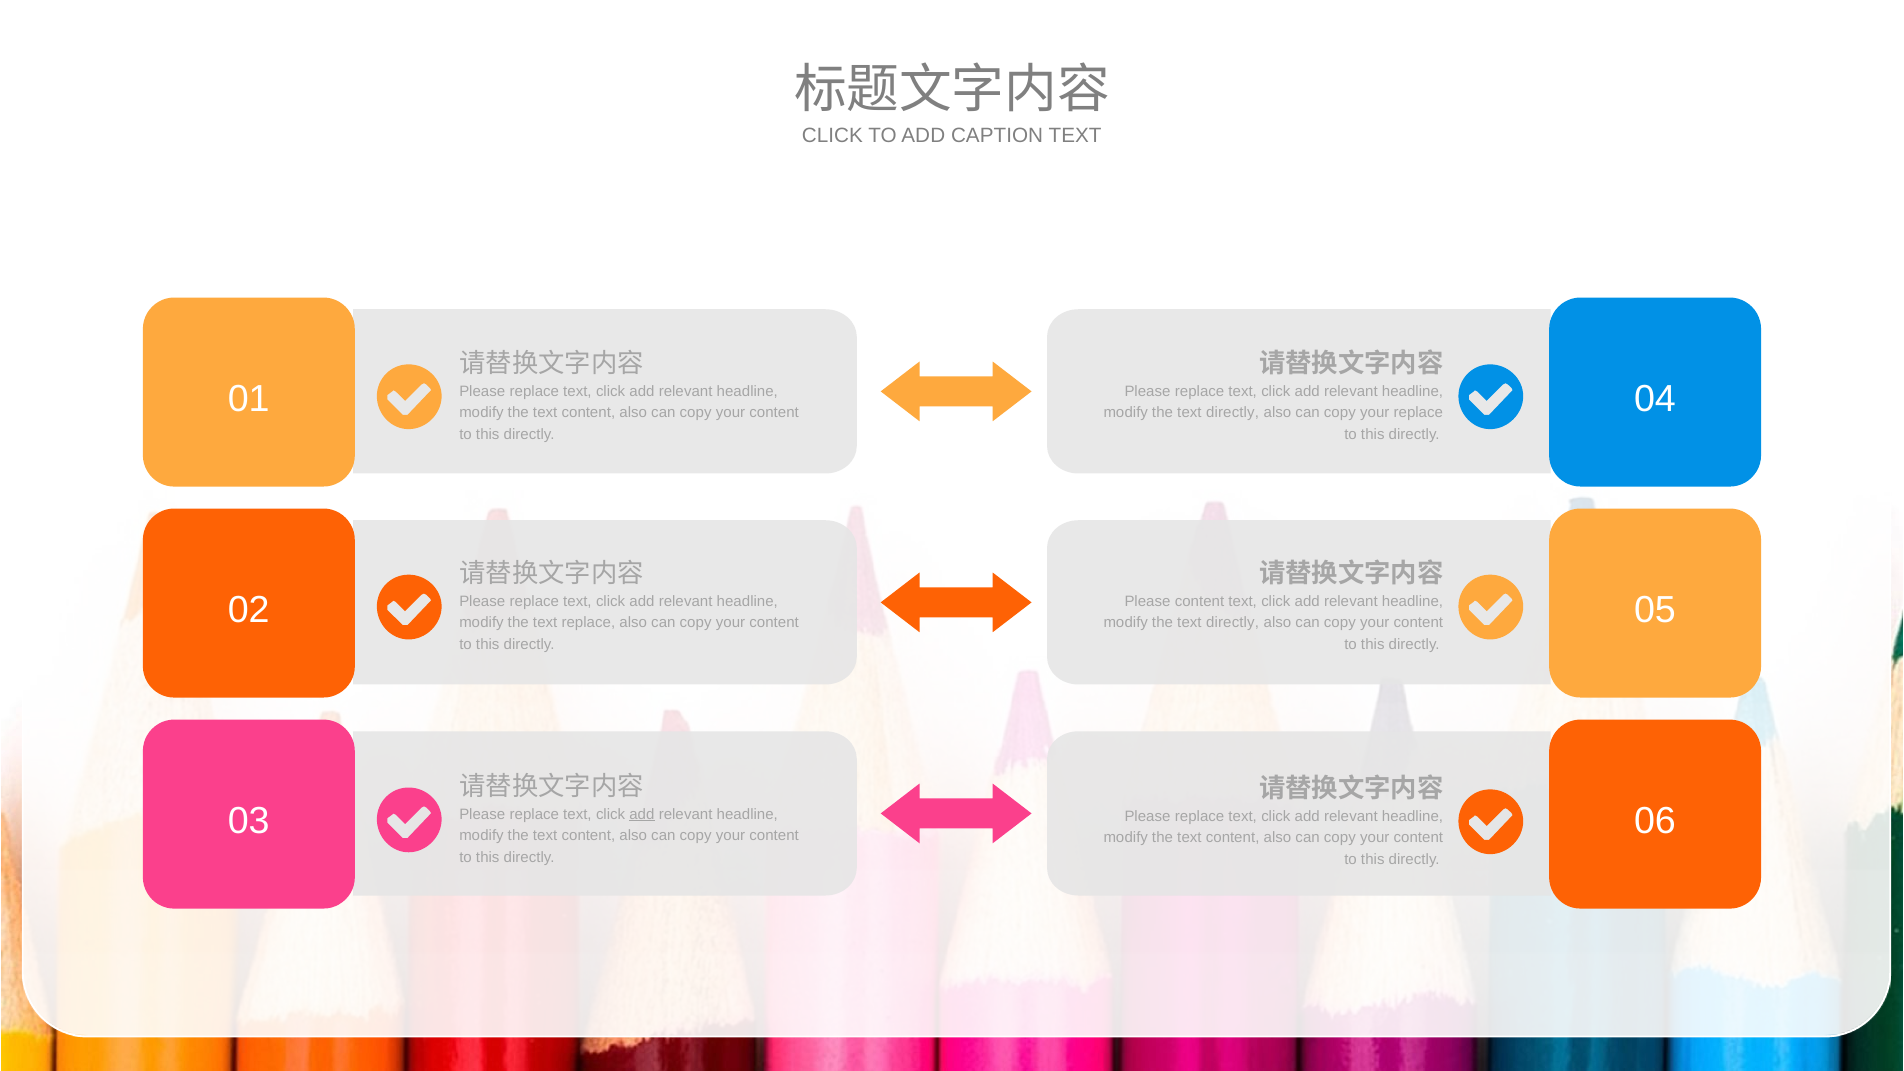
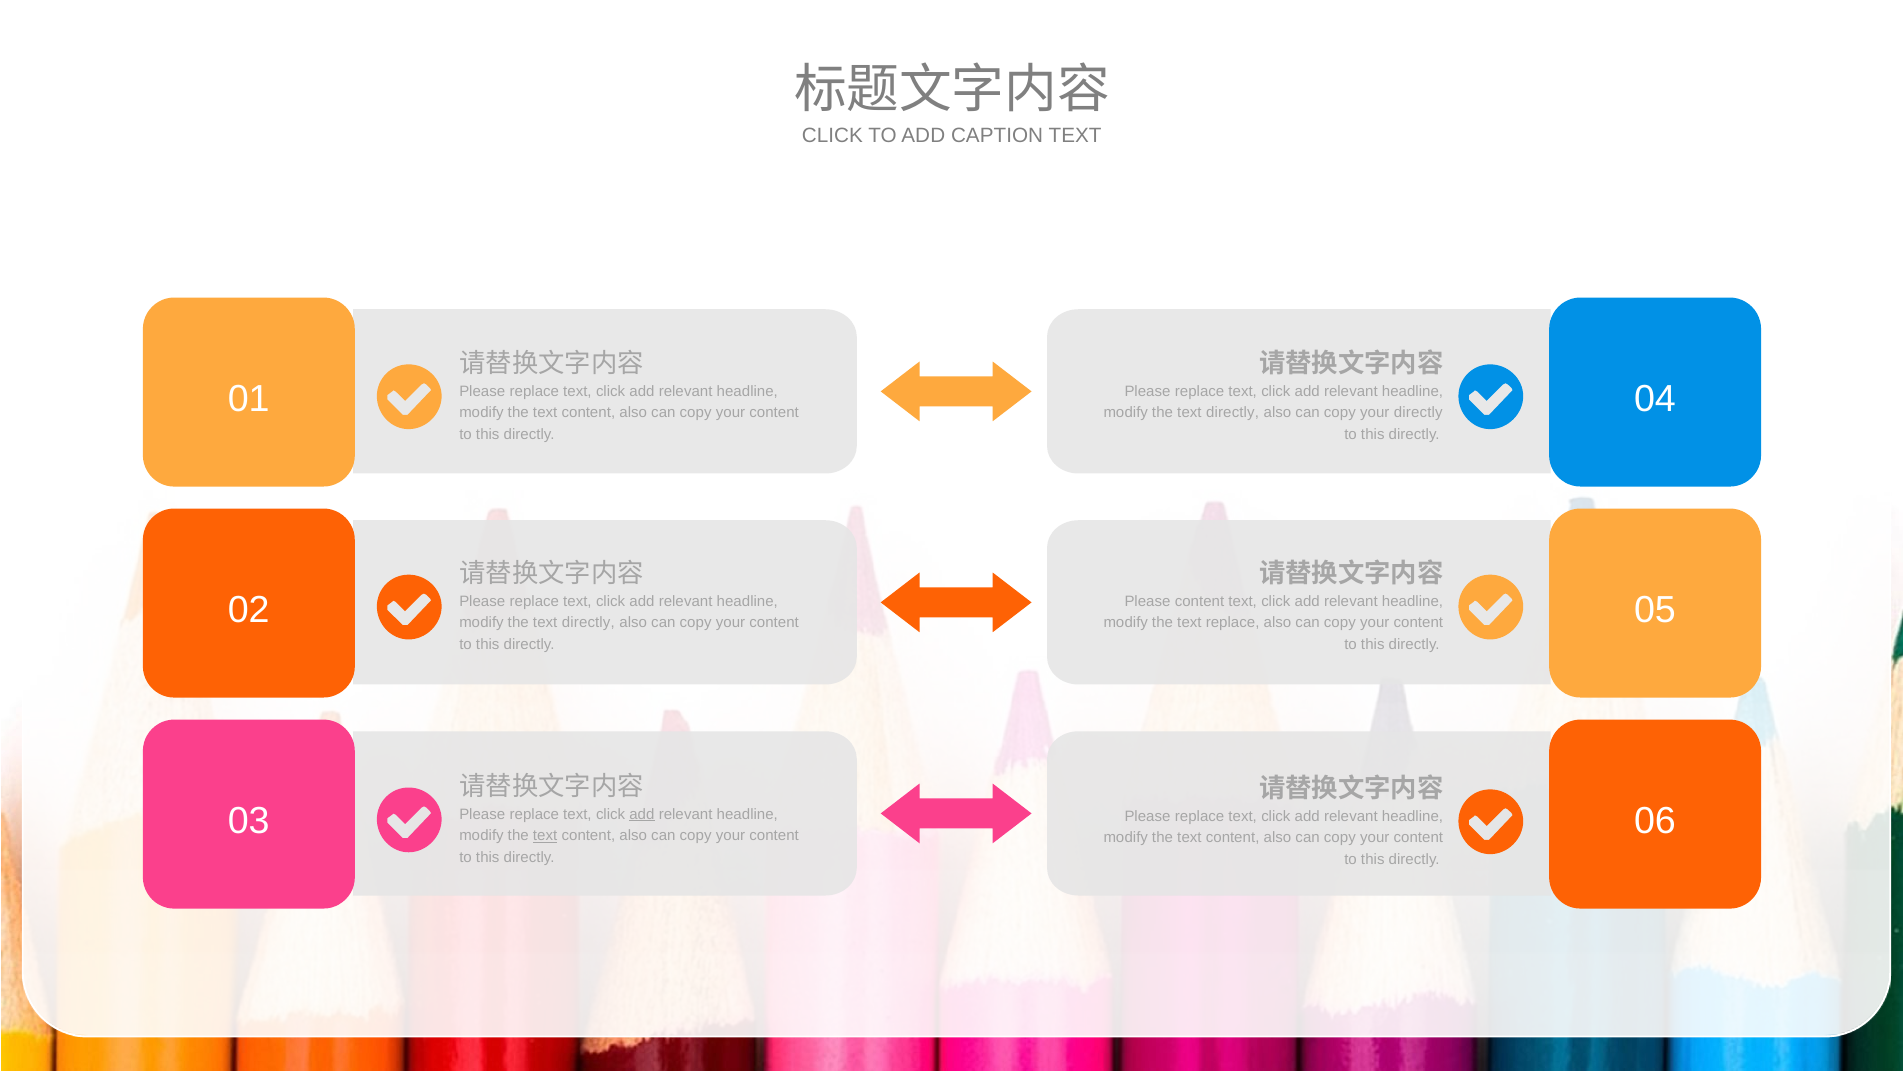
your replace: replace -> directly (1418, 413)
replace: replace -> directly (588, 623)
directly: directly -> replace (1233, 623)
text underline: none -> present (545, 836)
